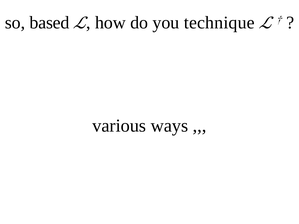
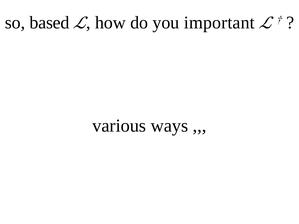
technique: technique -> important (219, 23)
